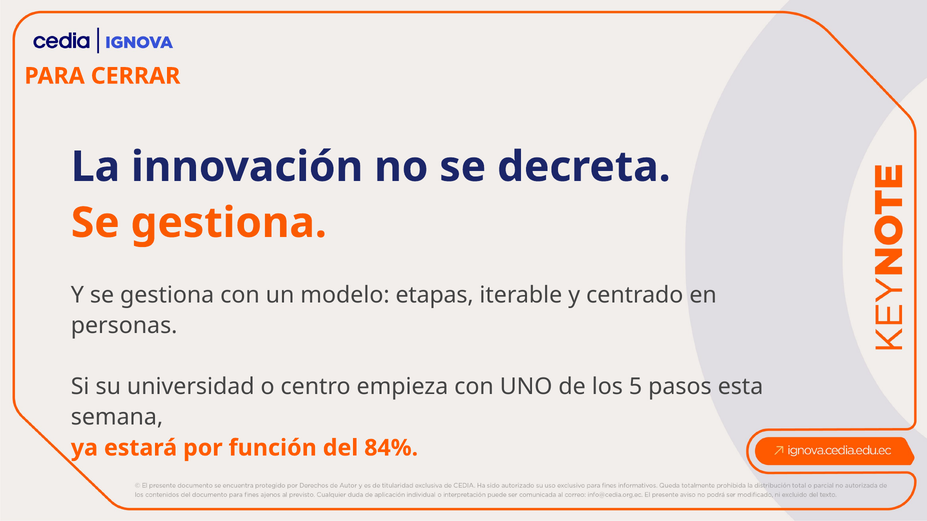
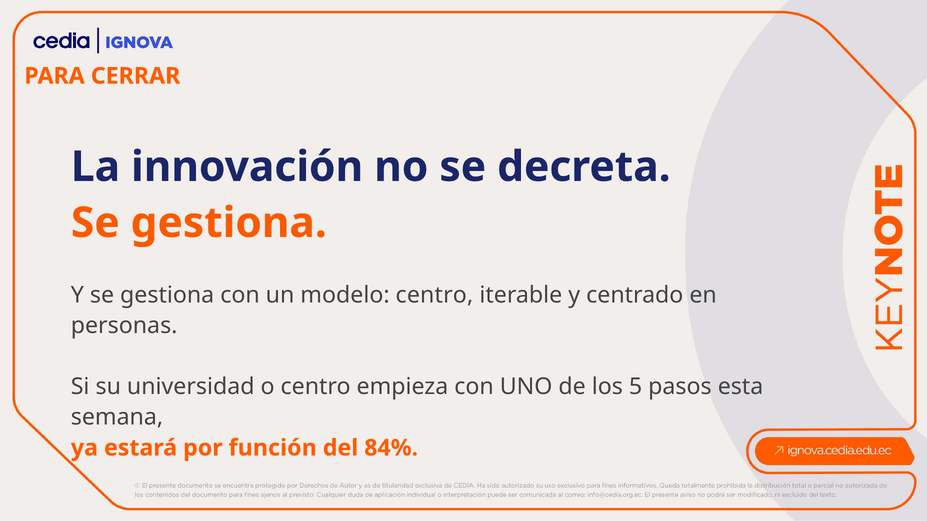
modelo etapas: etapas -> centro (434, 295)
